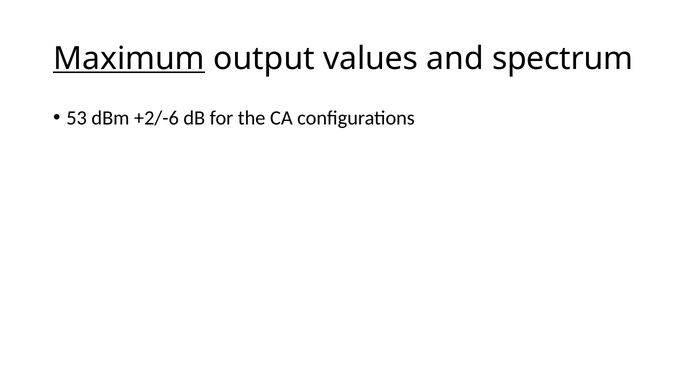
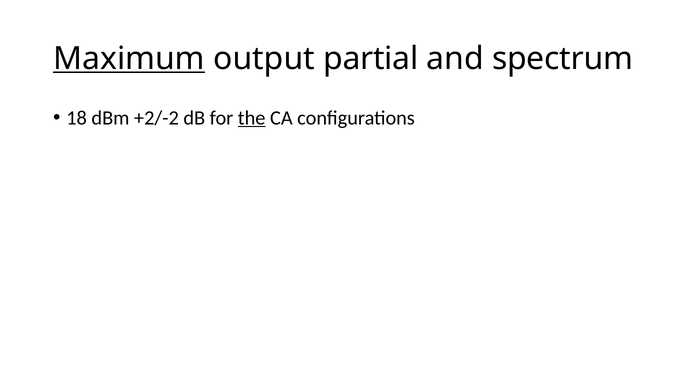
values: values -> partial (371, 59)
53: 53 -> 18 (77, 118)
+2/-6: +2/-6 -> +2/-2 (156, 118)
the underline: none -> present (252, 118)
